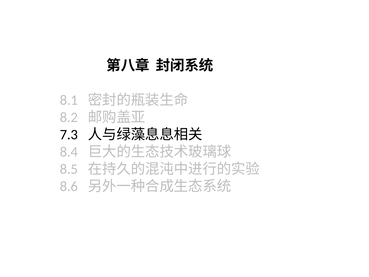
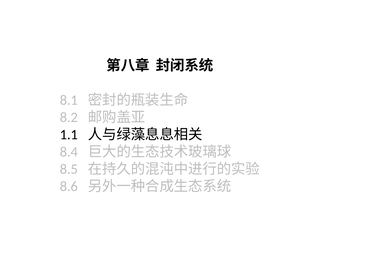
7.3: 7.3 -> 1.1 (69, 134)
